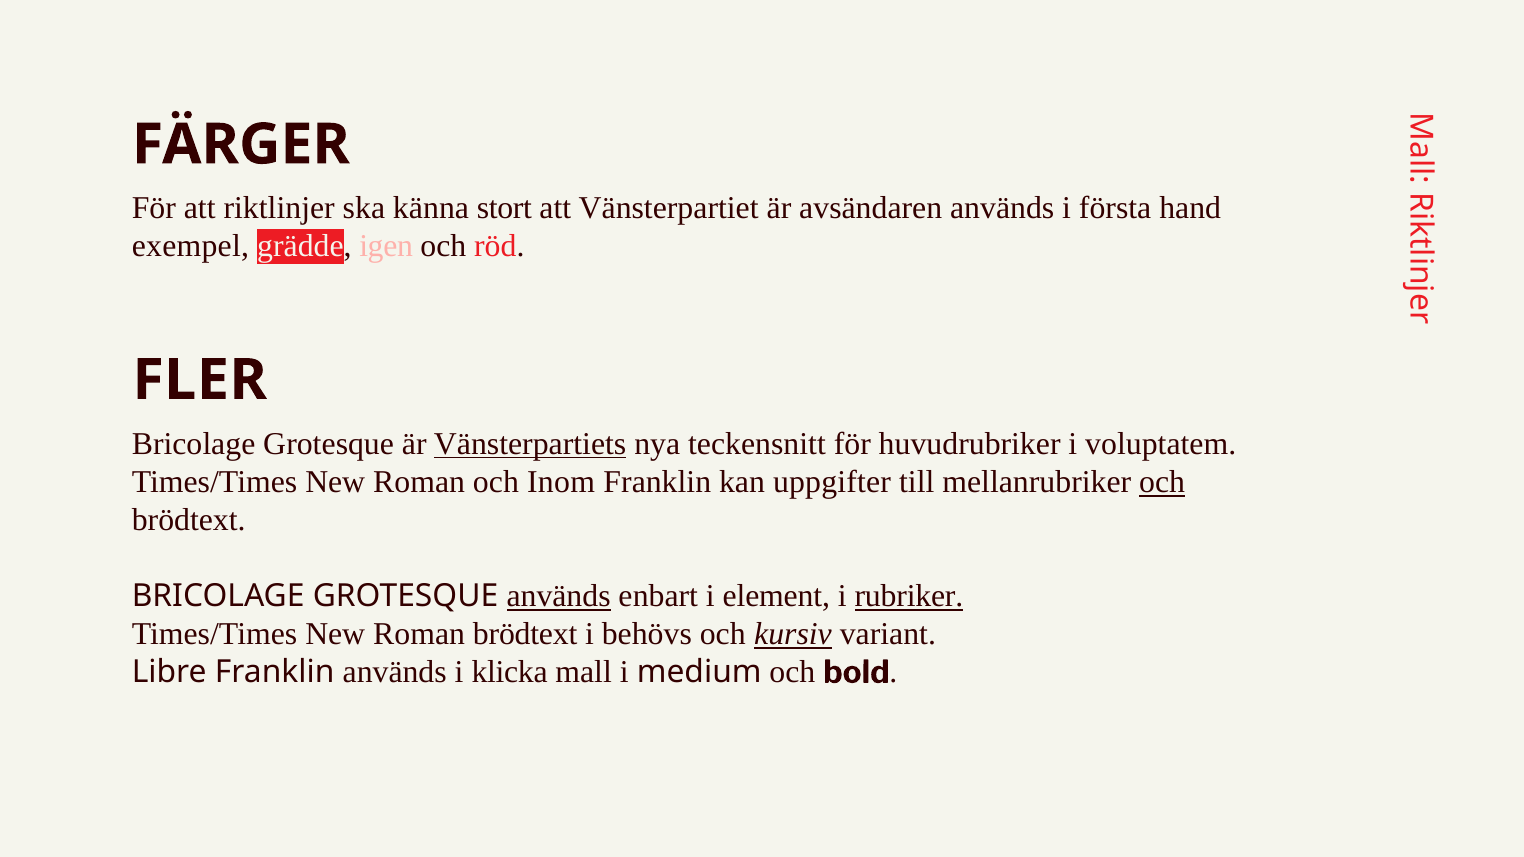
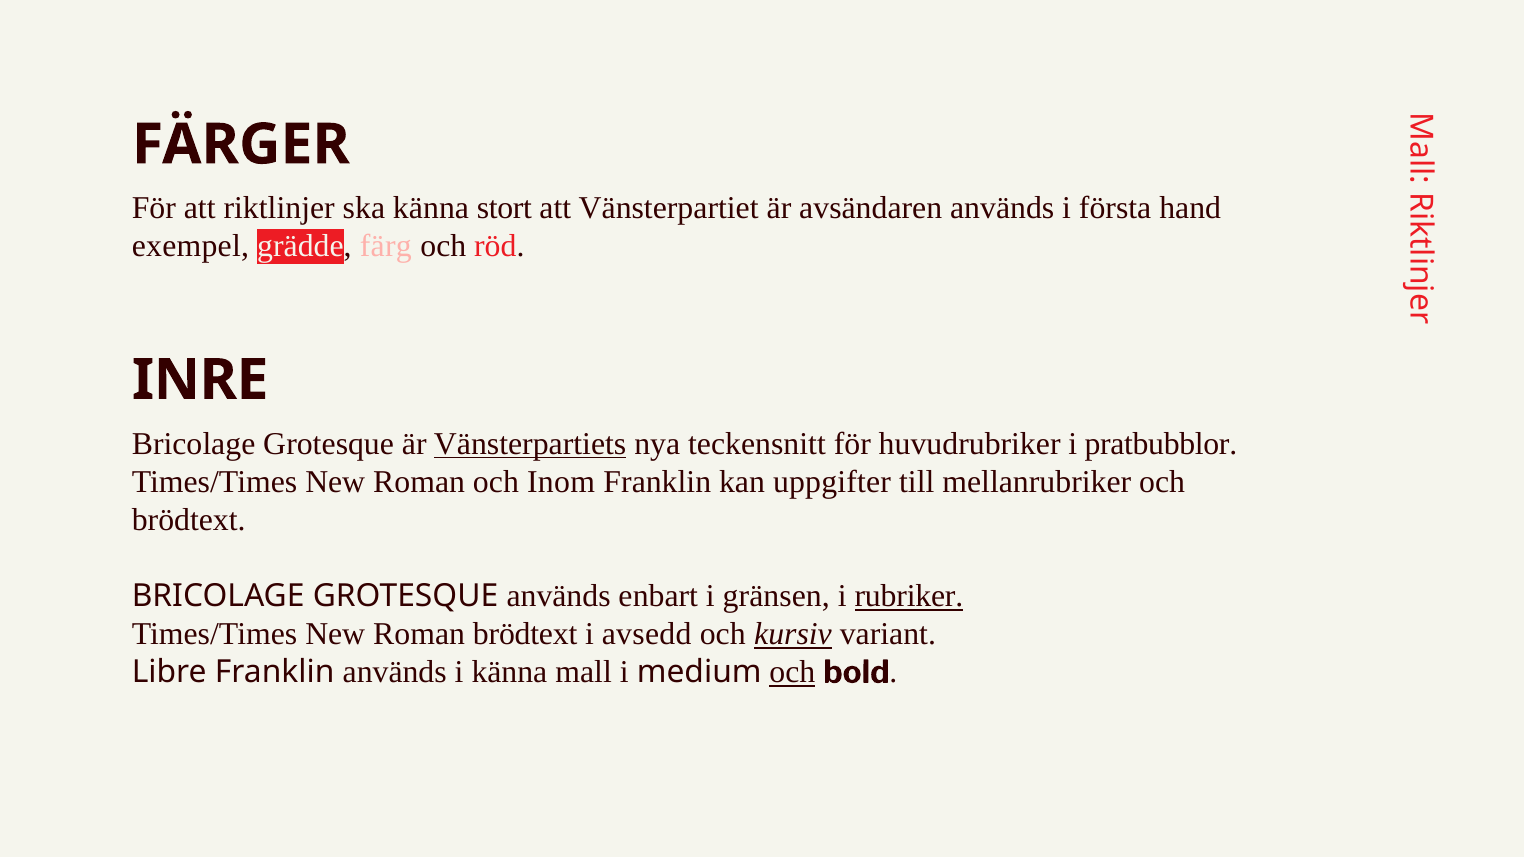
igen: igen -> färg (386, 247)
FLER: FLER -> INRE (200, 380)
voluptatem: voluptatem -> pratbubblor (1161, 444)
och underline: present -> none (1162, 482)
används underline: present -> none (559, 596)
element: element -> gränsen (776, 596)
behövs: behövs -> avsedd (647, 634)
i klicka: klicka -> känna (509, 673)
och underline: none -> present (792, 673)
